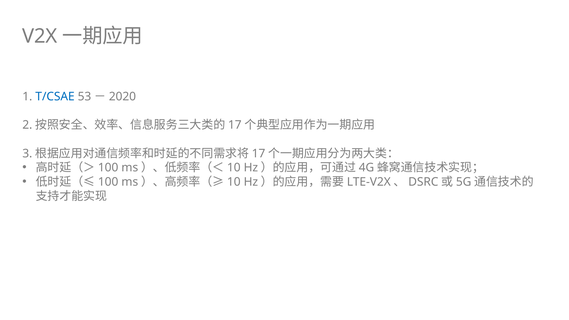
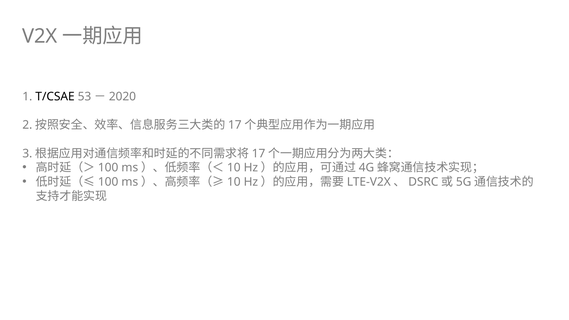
T/CSAE colour: blue -> black (55, 97)
